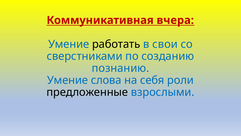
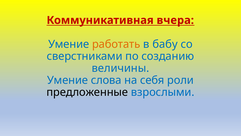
работать colour: black -> orange (116, 44)
свои: свои -> бабу (165, 44)
познанию: познанию -> величины (120, 68)
